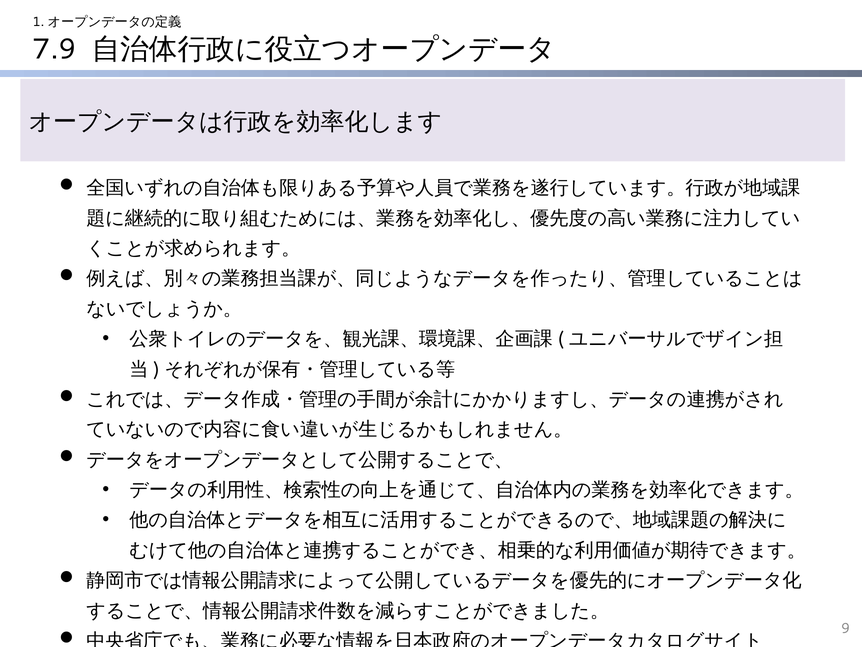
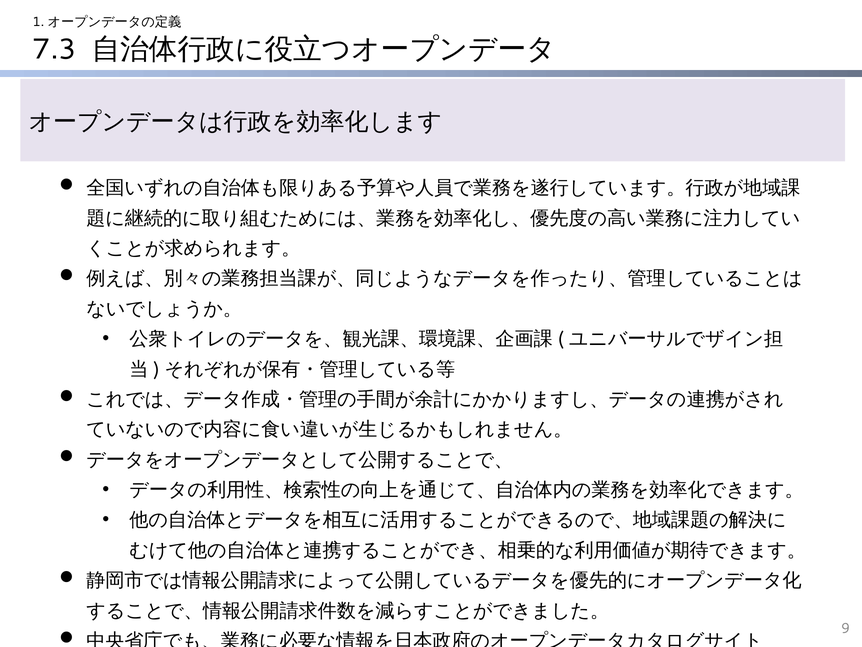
7.9: 7.9 -> 7.3 (55, 49)
